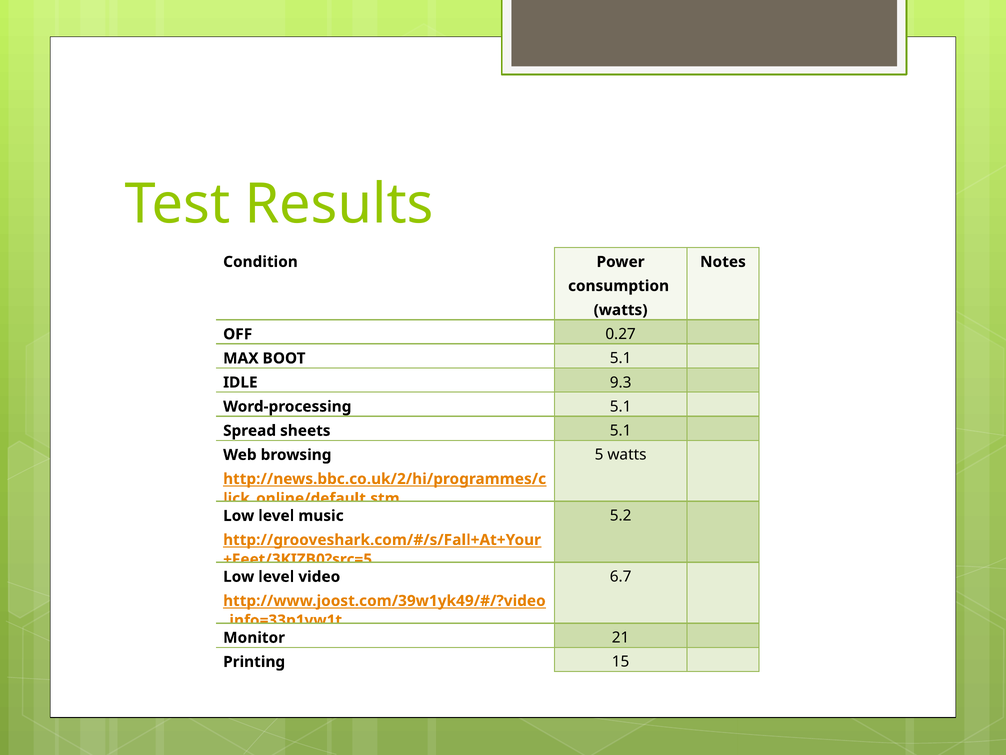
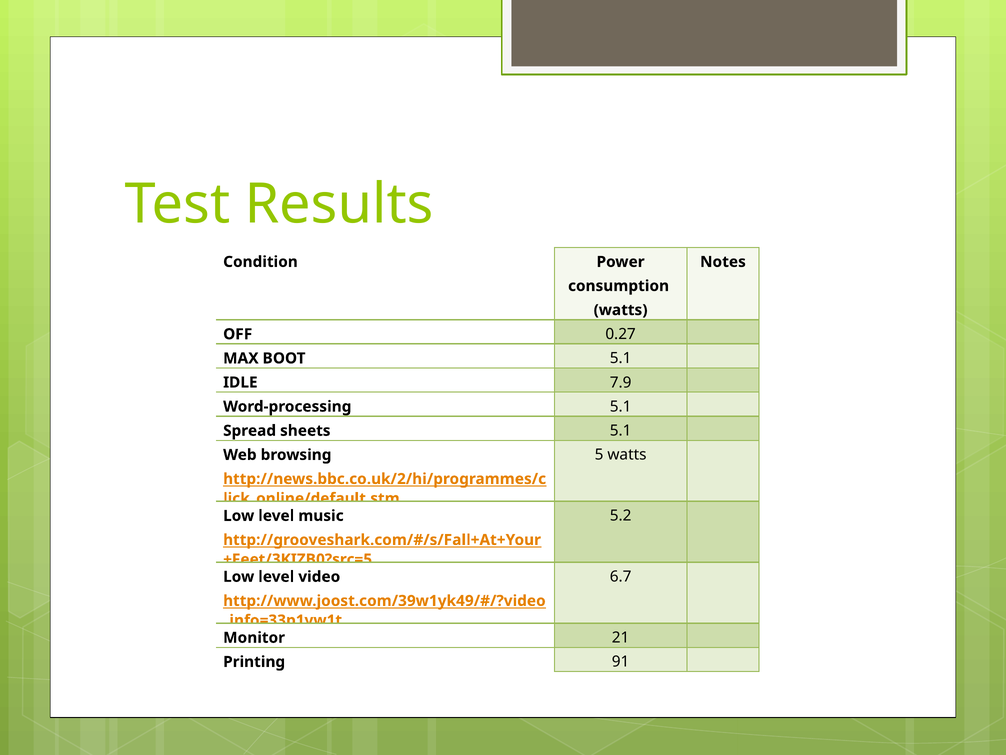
9.3: 9.3 -> 7.9 (621, 382)
15: 15 -> 91 (621, 661)
